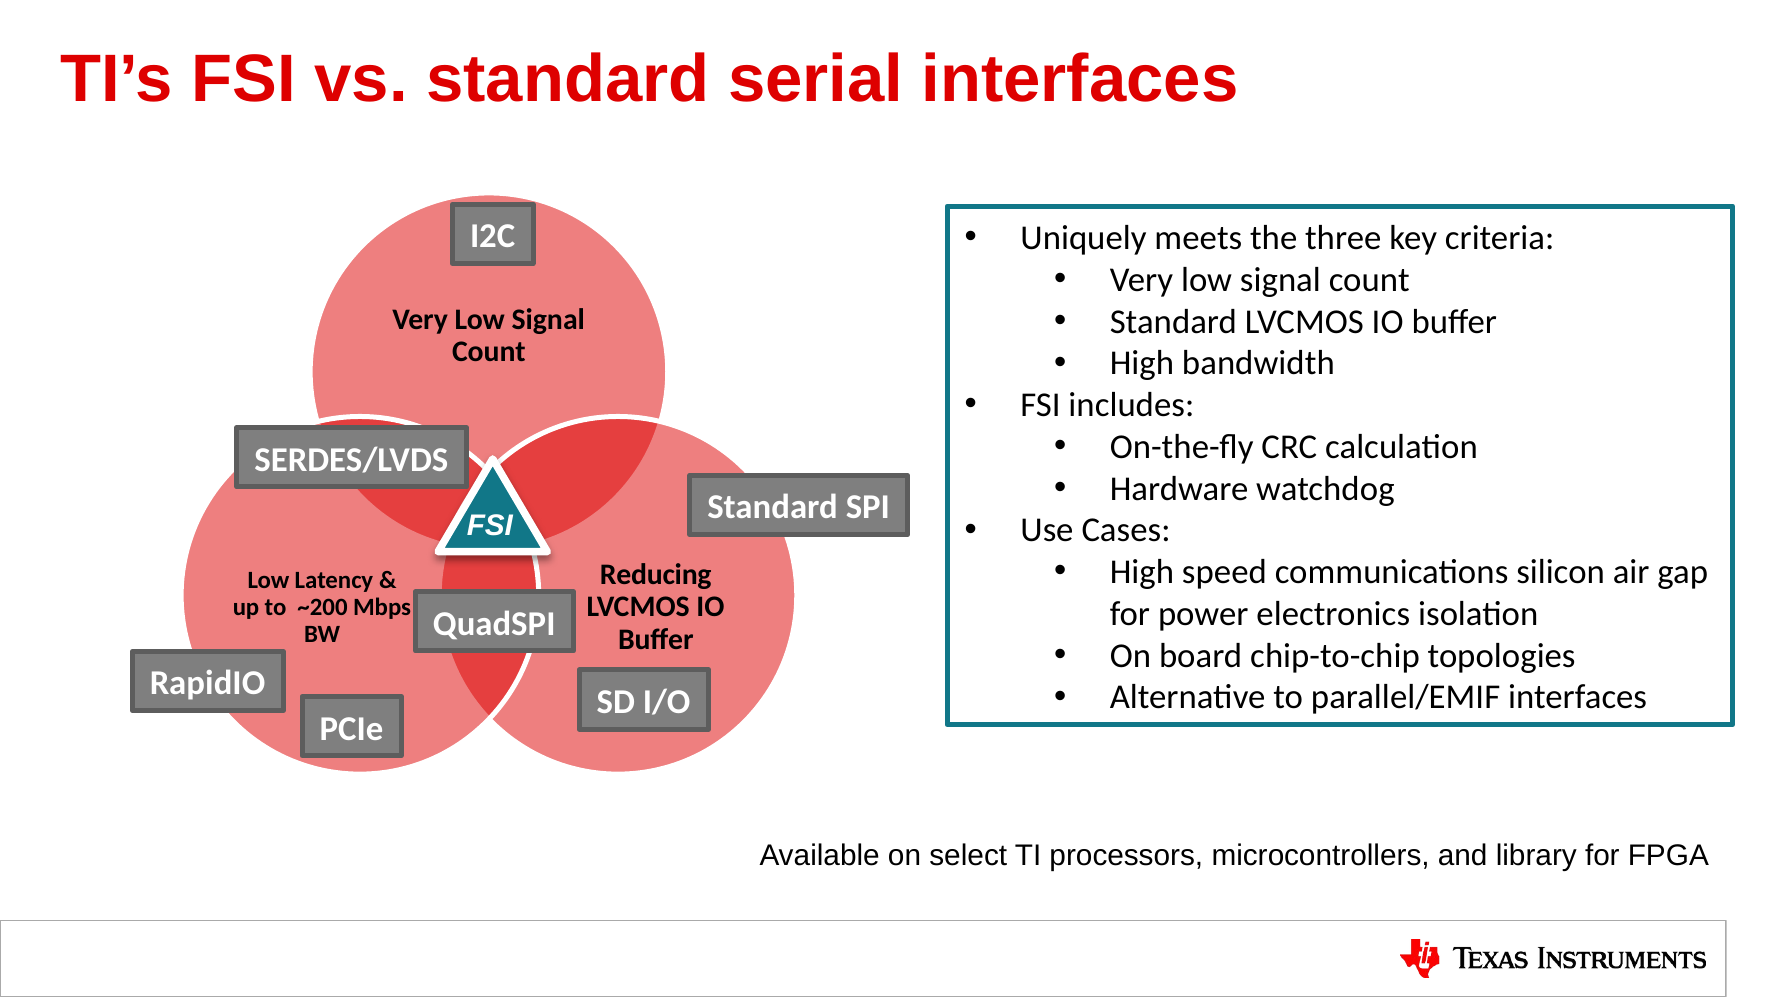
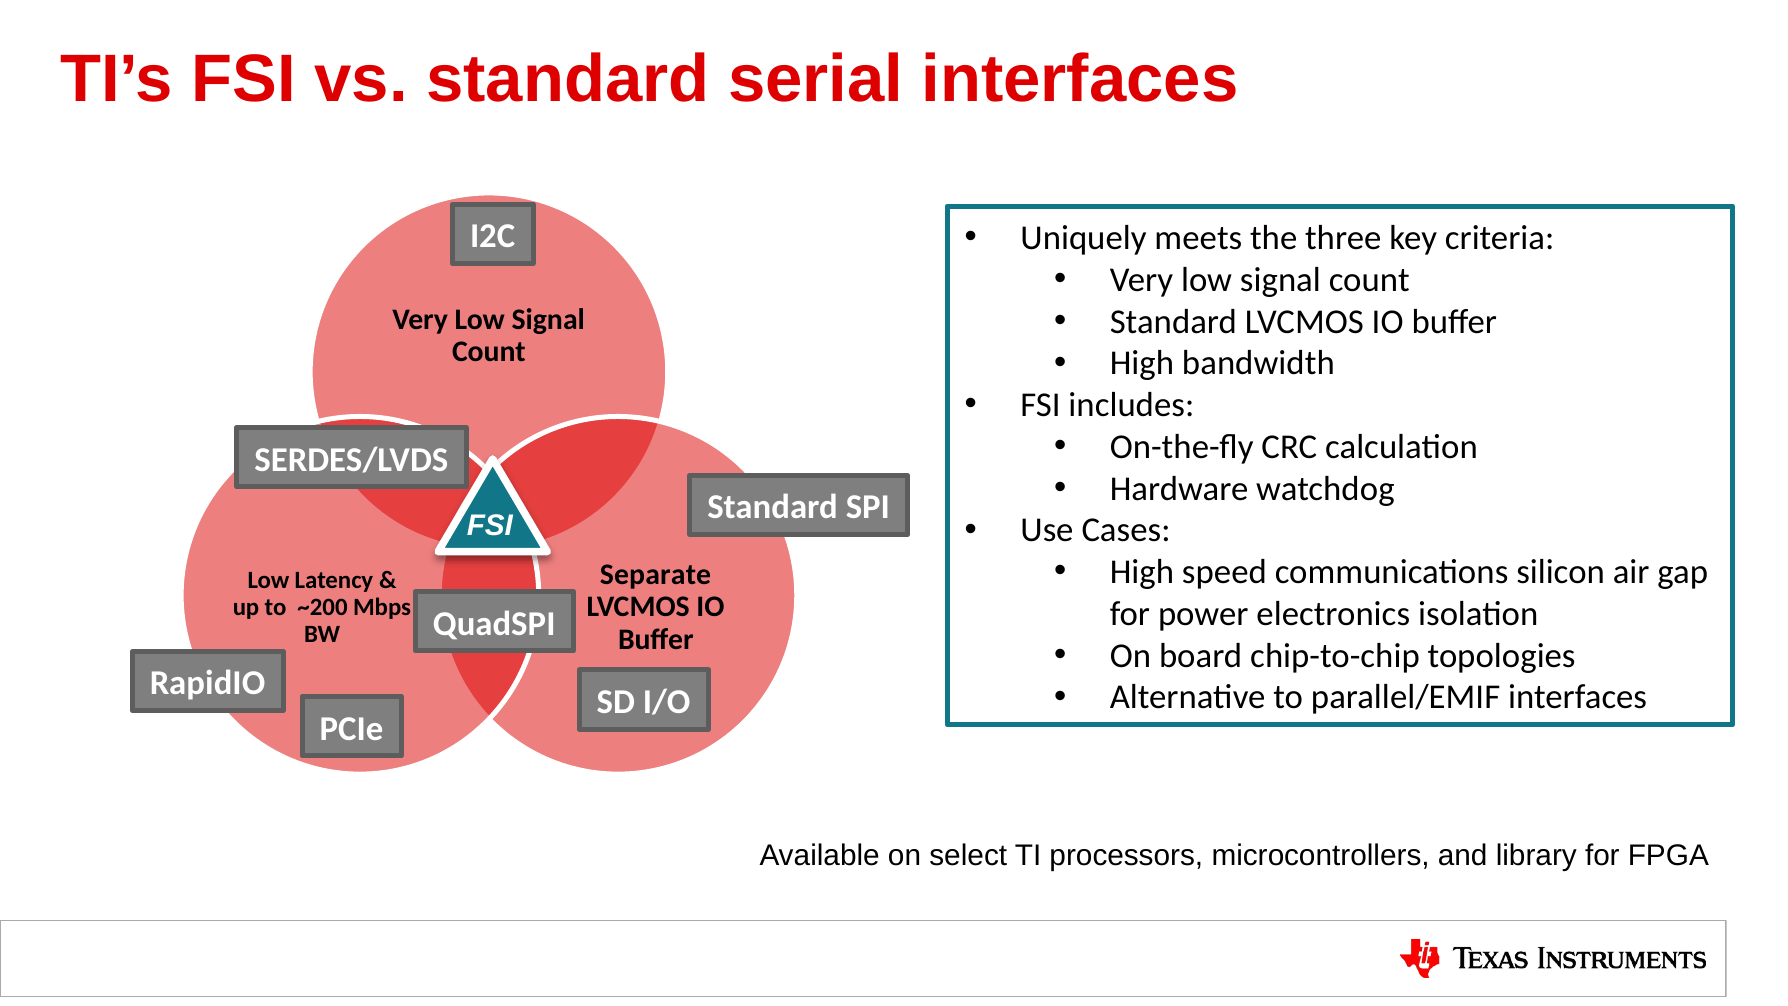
Reducing: Reducing -> Separate (656, 575)
